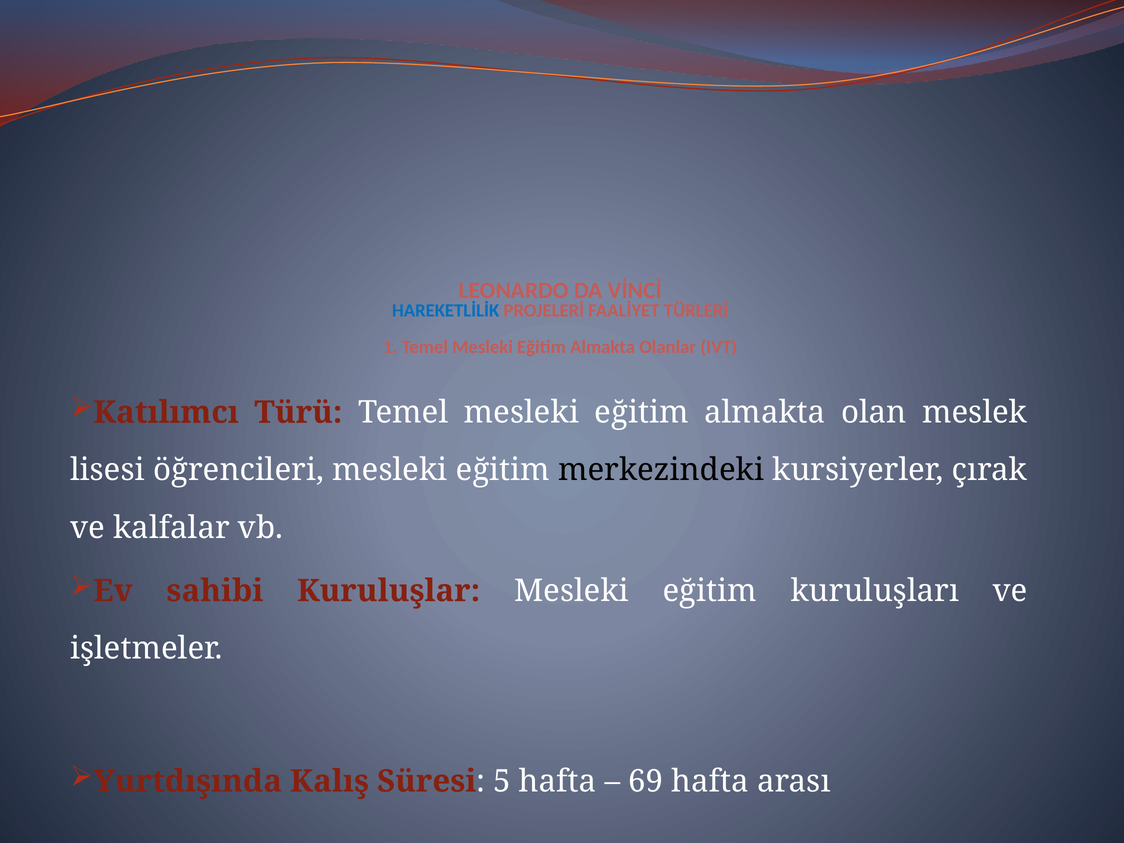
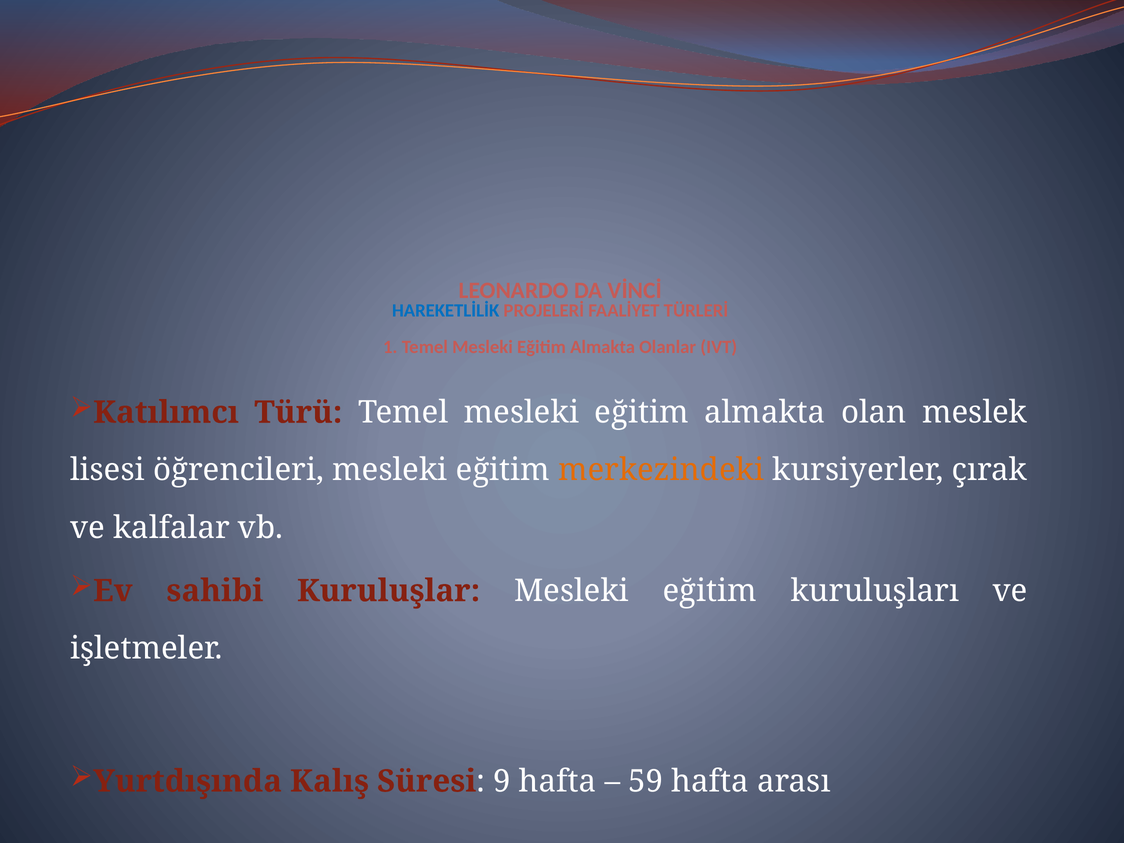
merkezindeki colour: black -> orange (661, 470)
5: 5 -> 9 (502, 781)
69: 69 -> 59 (646, 781)
